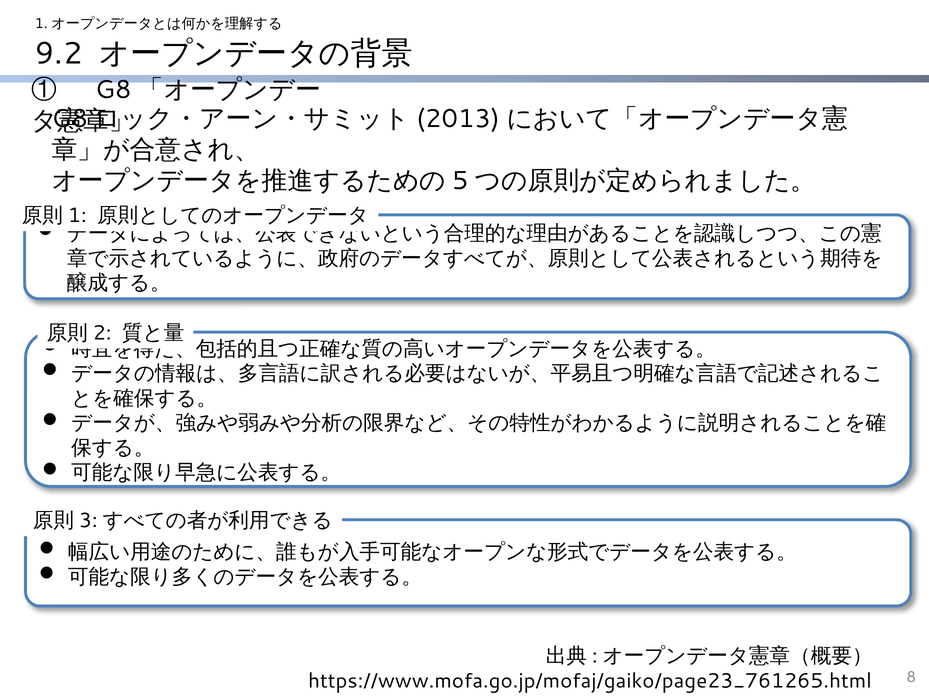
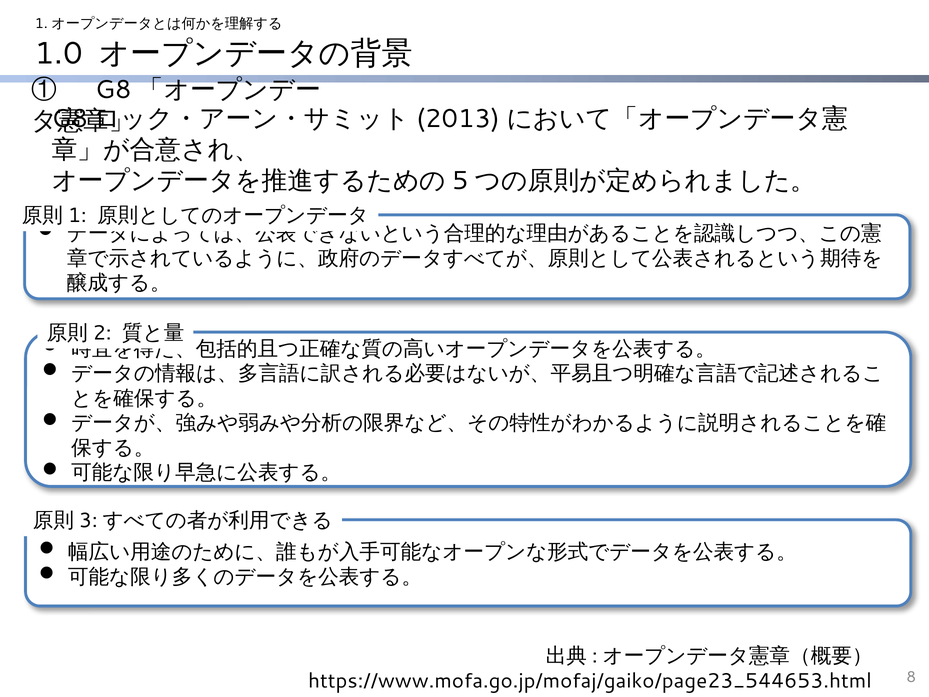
9.2: 9.2 -> 1.0 (59, 53)
https://www.mofa.go.jp/mofaj/gaiko/page23_761265.html: https://www.mofa.go.jp/mofaj/gaiko/page23_761265.html -> https://www.mofa.go.jp/mofaj/gaiko/page23_544653.html (590, 680)
